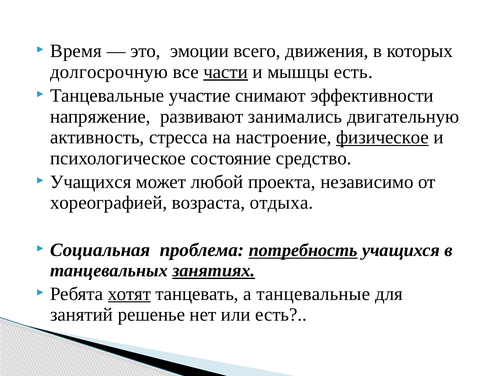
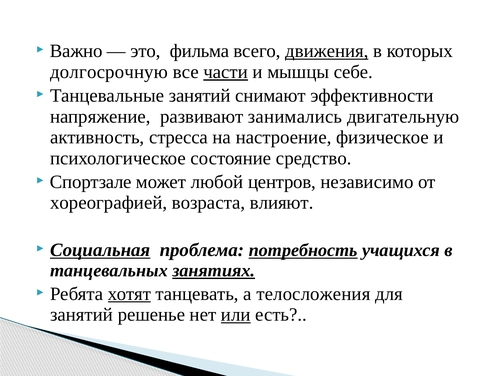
Время: Время -> Важно (76, 51)
эмоции: эмоции -> фильма (200, 51)
движения underline: none -> present (327, 51)
мышцы есть: есть -> себе (353, 72)
Танцевальные участие: участие -> занятий (200, 96)
физическое underline: present -> none (382, 138)
Учащихся: Учащихся -> Спортзале (91, 182)
проекта: проекта -> центров (282, 182)
отдыха: отдыха -> влияют (282, 203)
Социальная underline: none -> present (100, 250)
а танцевальные: танцевальные -> телосложения (313, 294)
или underline: none -> present (236, 315)
